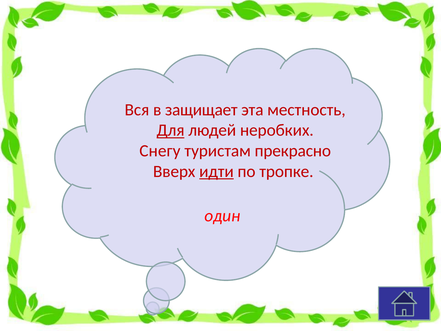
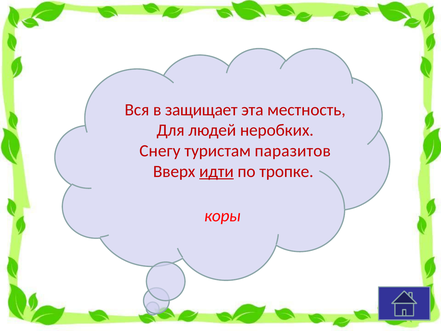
Для underline: present -> none (171, 130)
прекрасно: прекрасно -> паразитов (293, 151)
один: один -> коры (222, 216)
